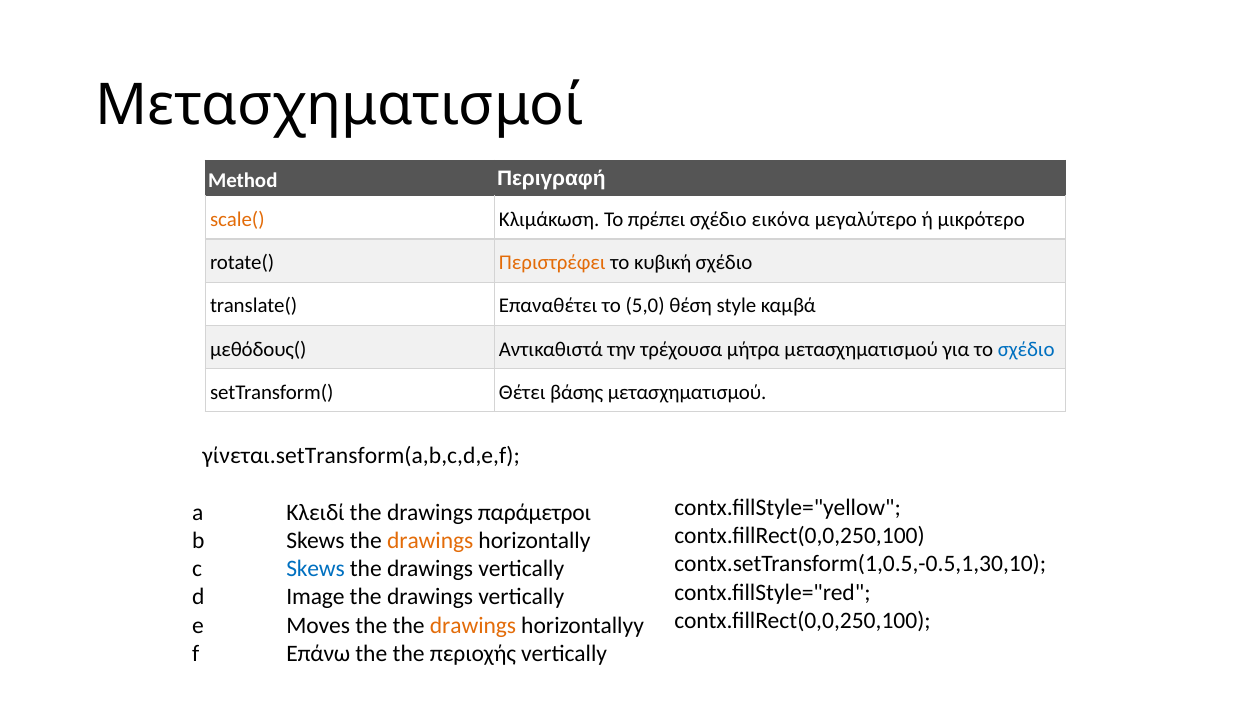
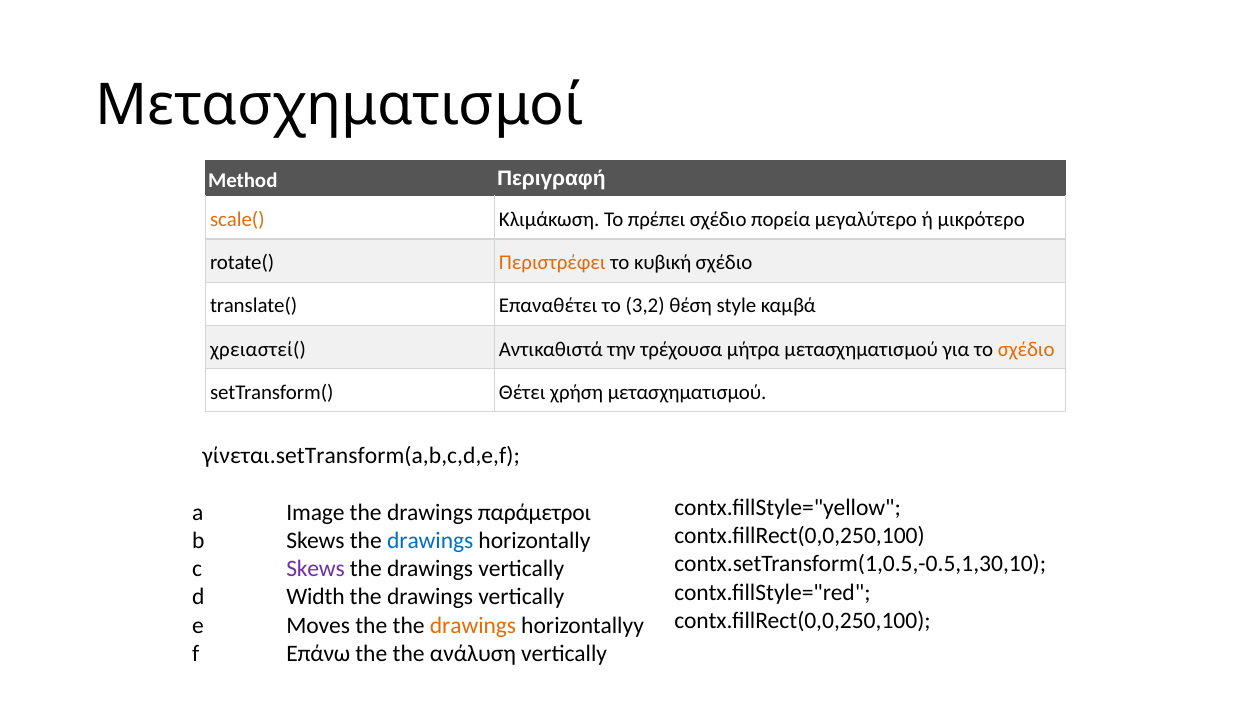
εικόνα: εικόνα -> πορεία (781, 219)
5,0: 5,0 -> 3,2 (645, 306)
μεθόδους(: μεθόδους( -> χρειαστεί( (258, 349)
σχέδιο colour: blue -> orange (1026, 349)
βάσης: βάσης -> χρήση (577, 392)
Κλειδί: Κλειδί -> Image (316, 512)
drawings colour: orange -> blue (430, 540)
Skews colour: blue -> purple (316, 568)
Image: Image -> Width (316, 597)
περιοχής: περιοχής -> ανάλυση (473, 653)
